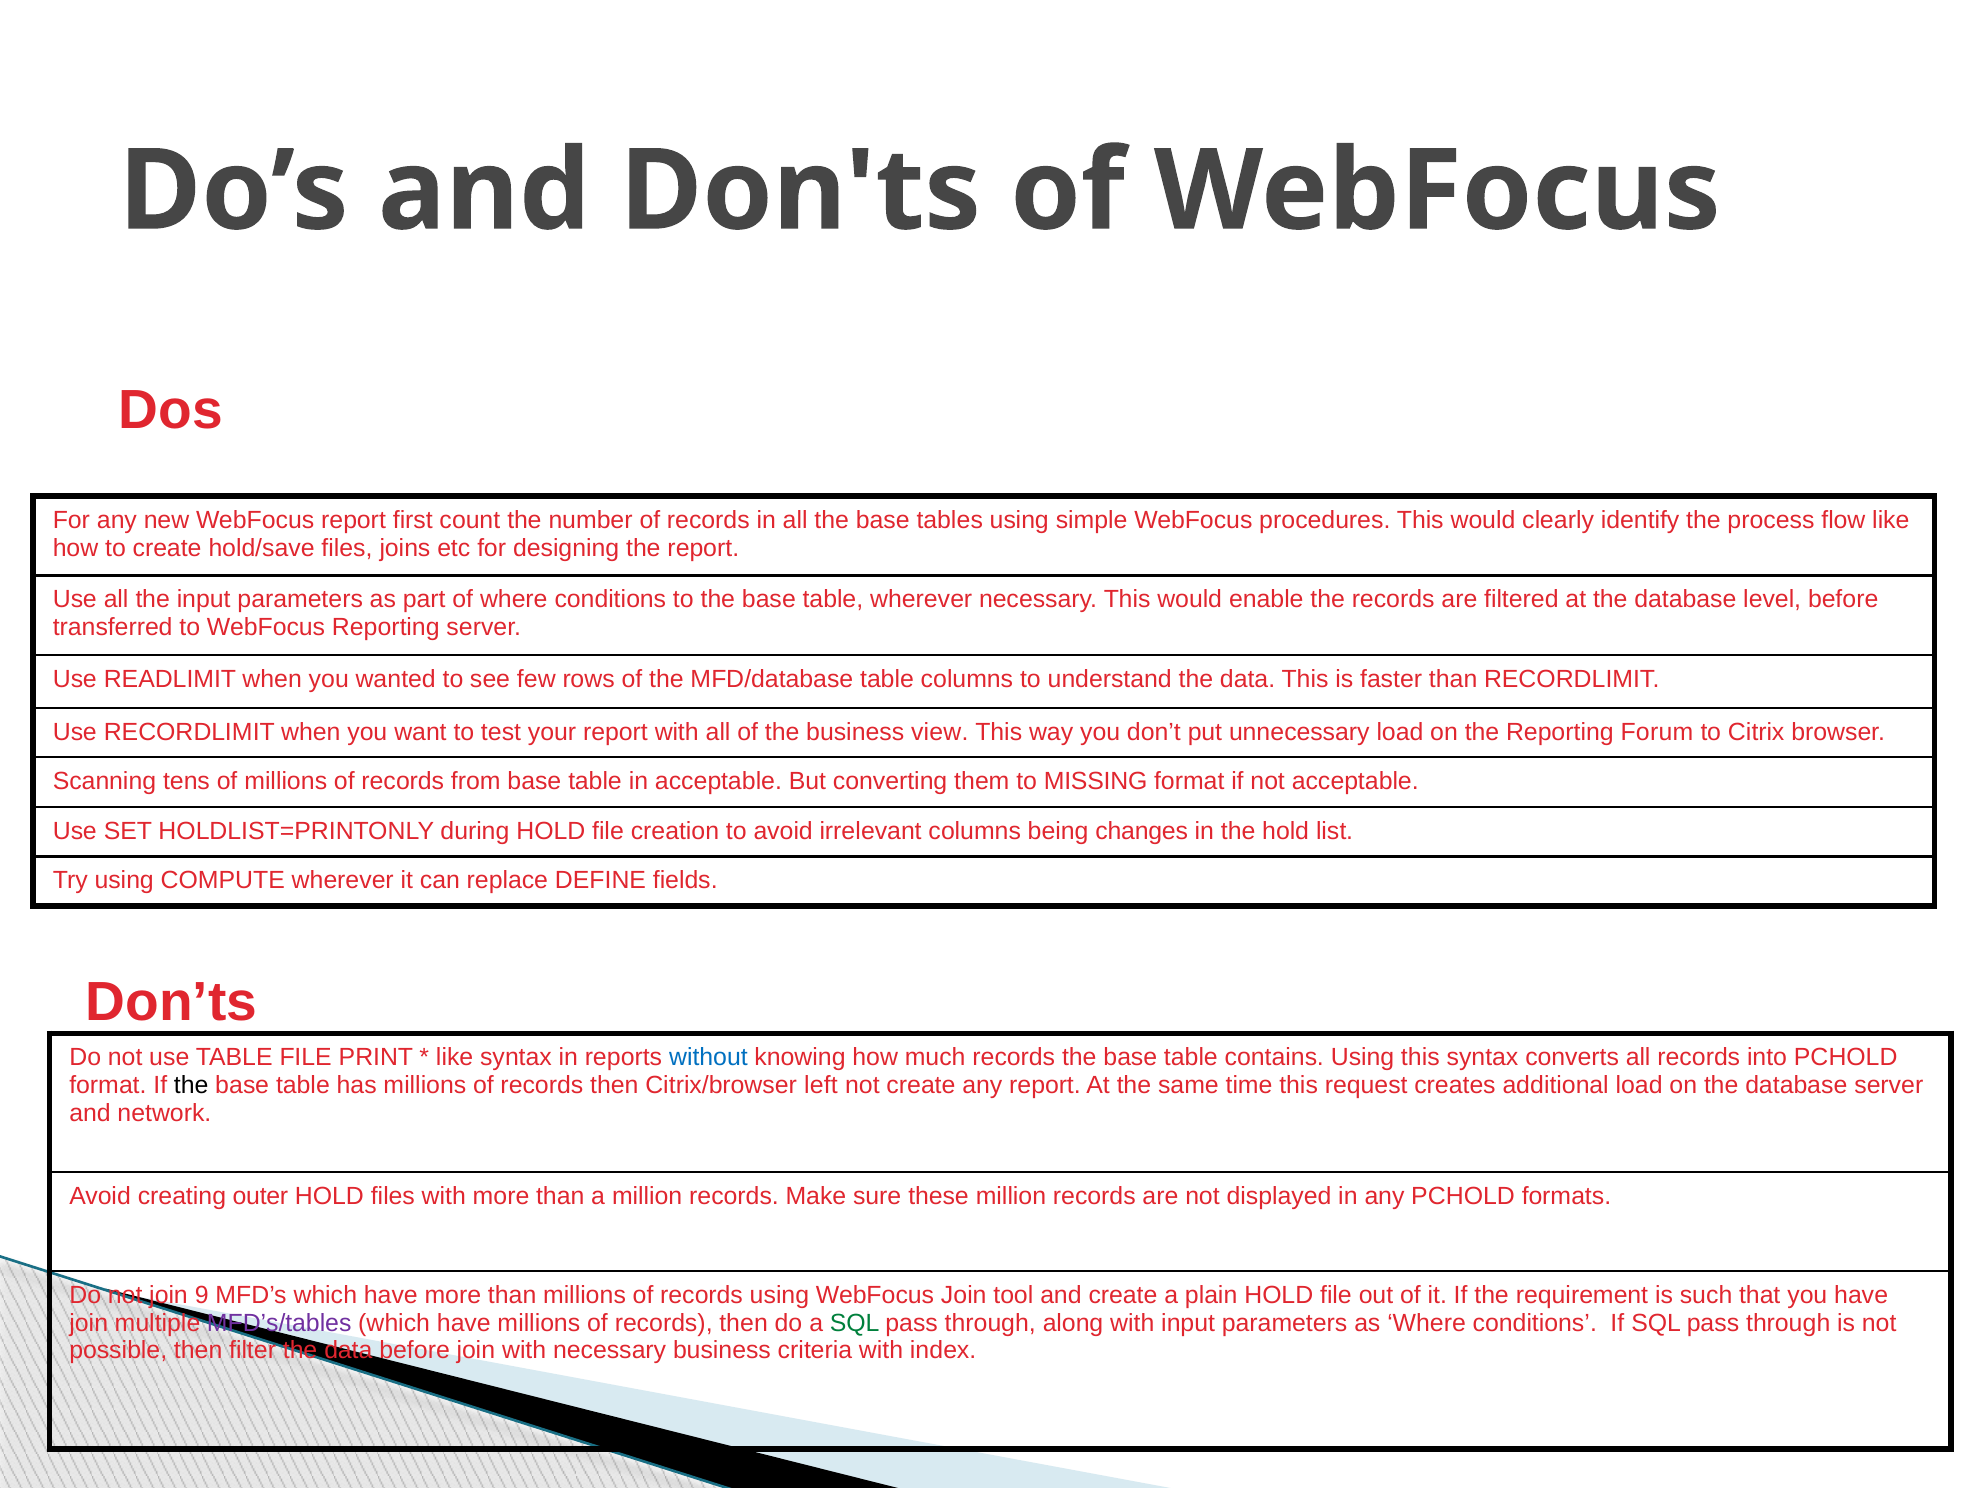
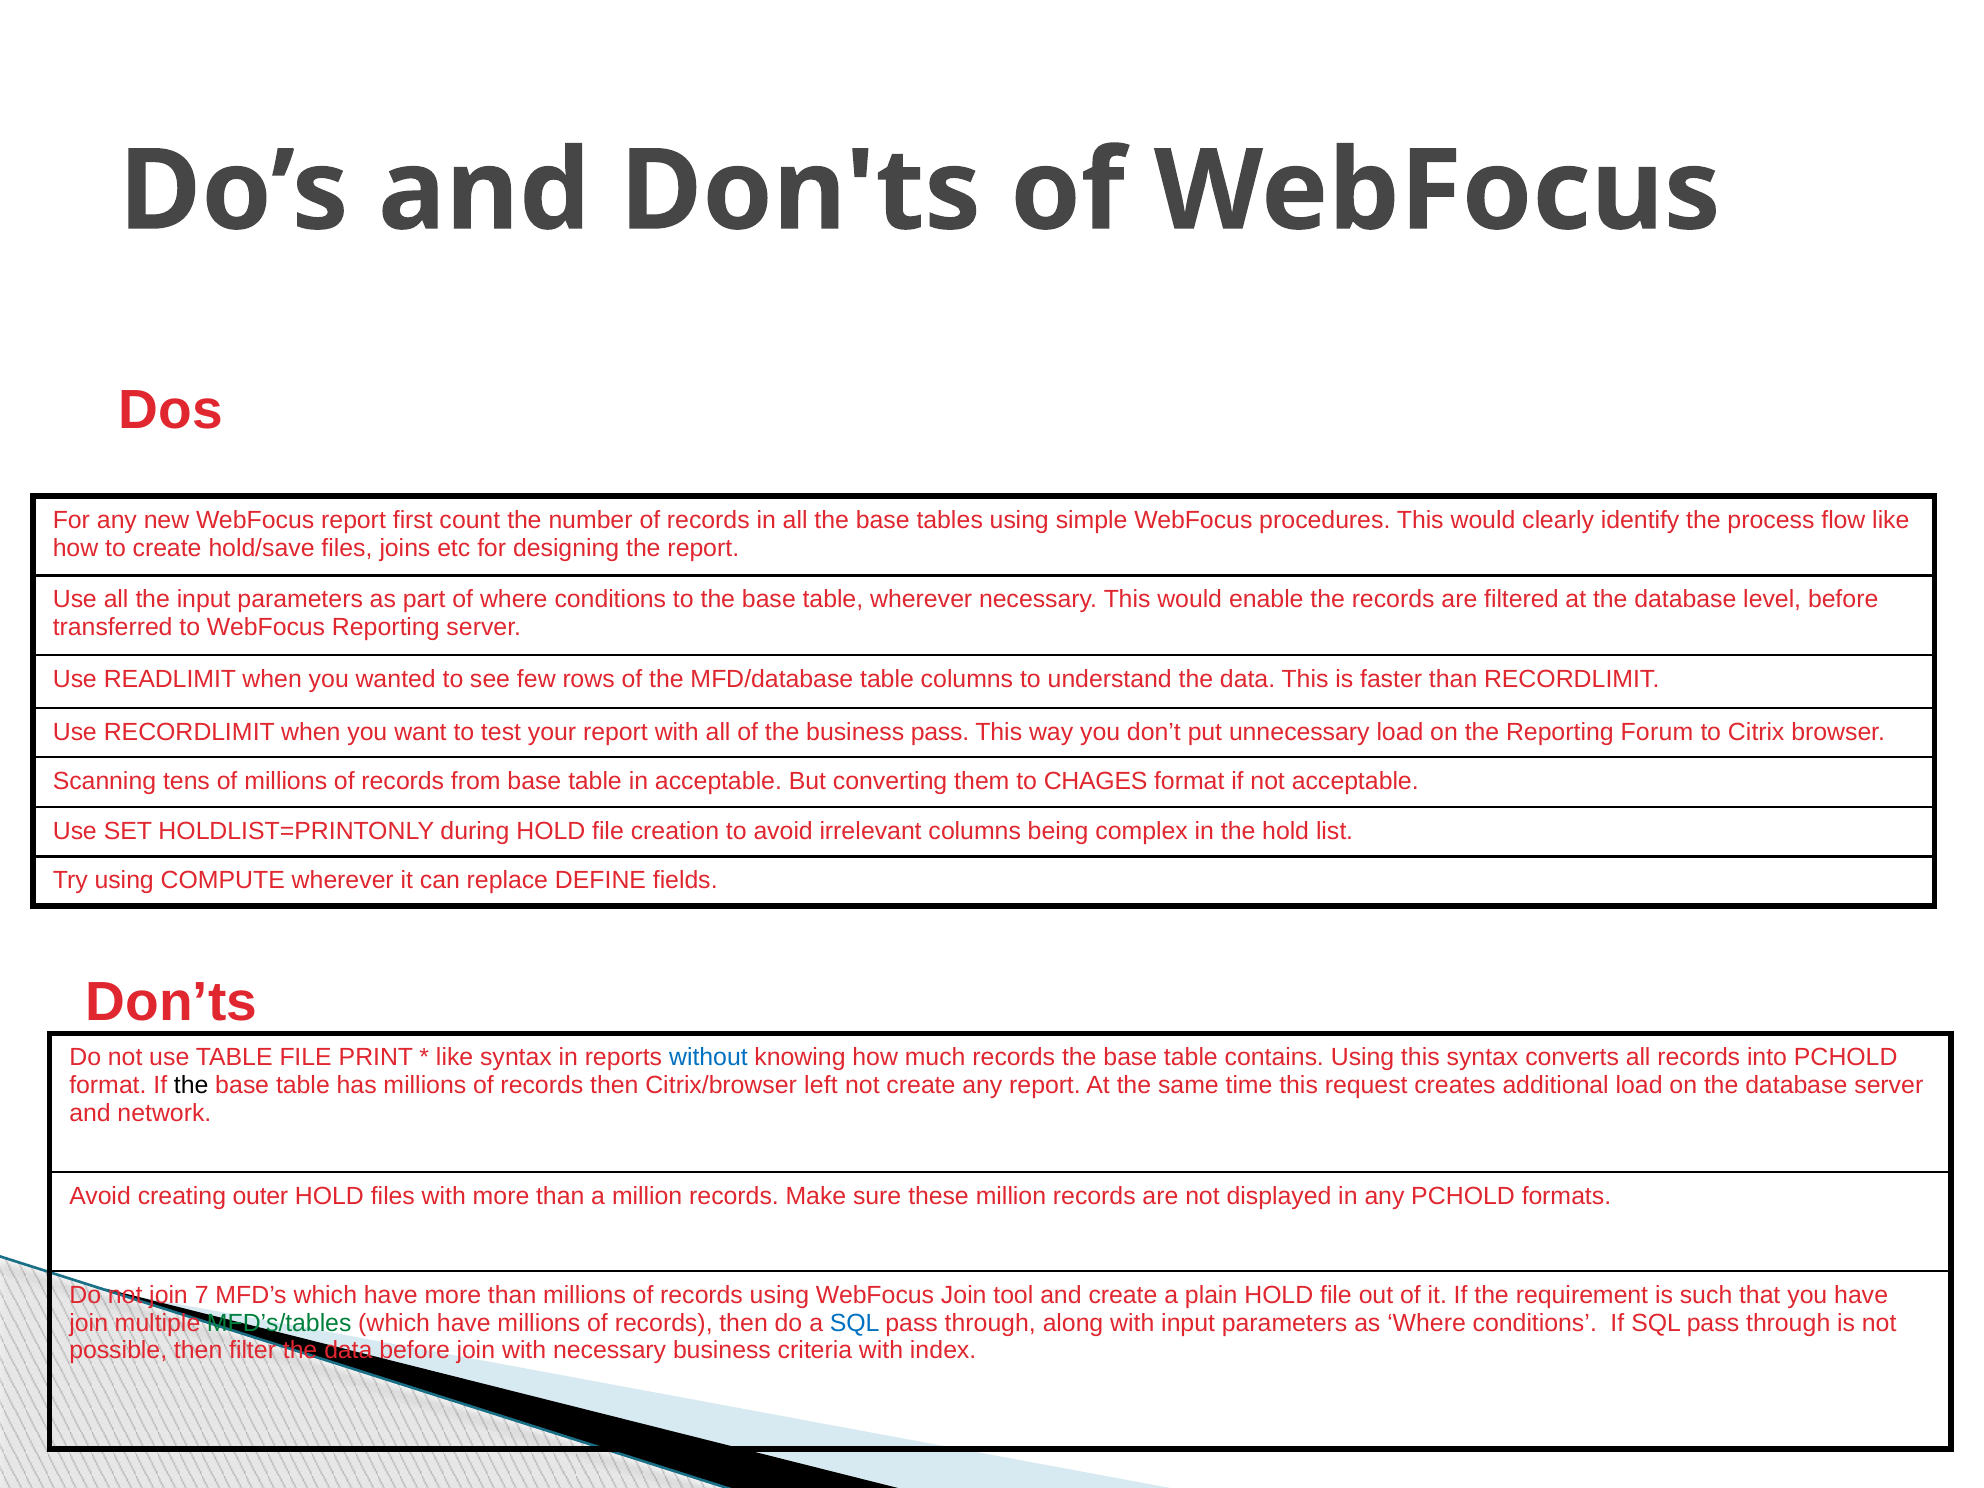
business view: view -> pass (940, 732)
MISSING: MISSING -> CHAGES (1096, 781)
changes: changes -> complex (1142, 831)
9: 9 -> 7 (202, 1295)
MFD’s/tables colour: purple -> green (279, 1323)
SQL colour: green -> blue (855, 1323)
